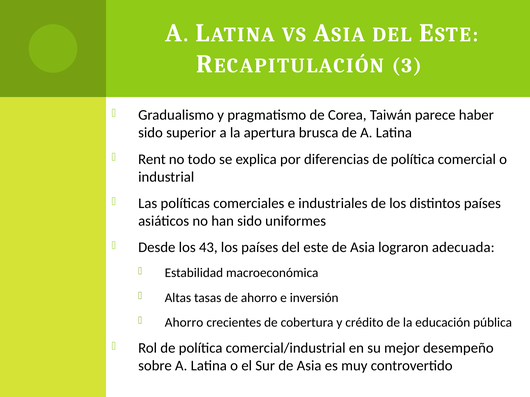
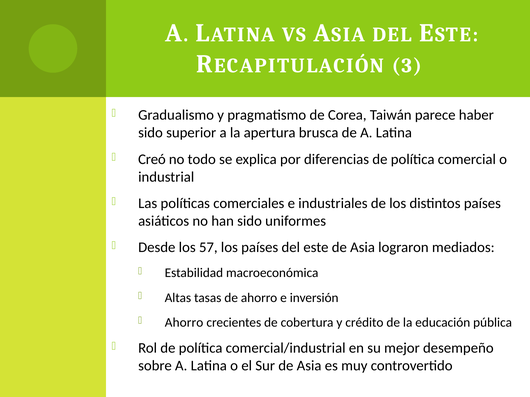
Rent: Rent -> Creó (152, 159)
43: 43 -> 57 (208, 248)
adecuada: adecuada -> mediados (463, 248)
